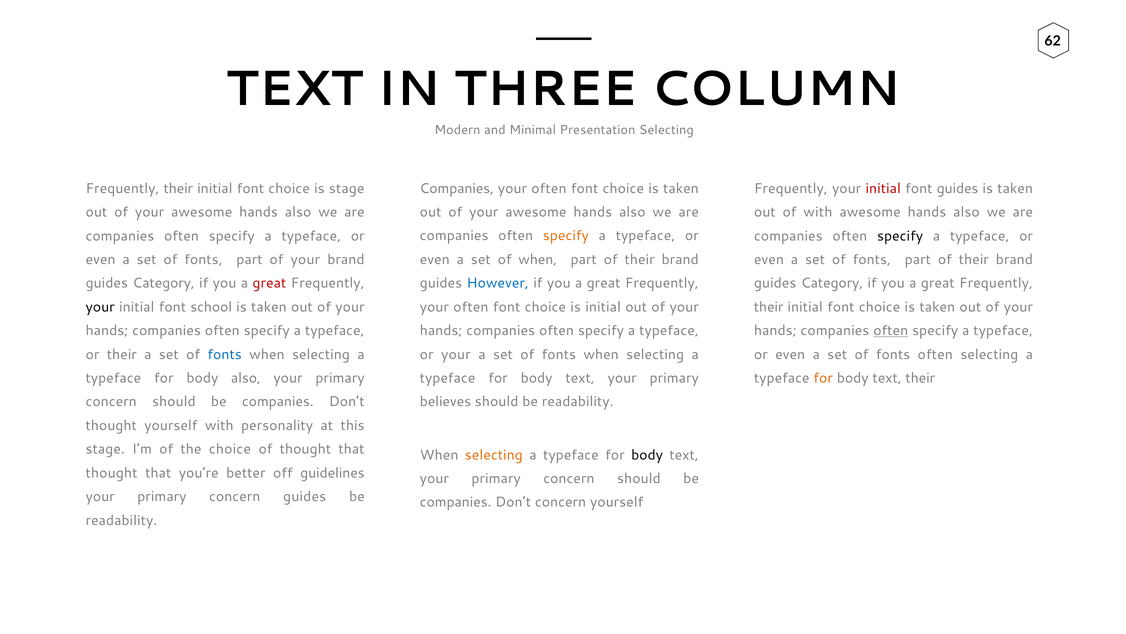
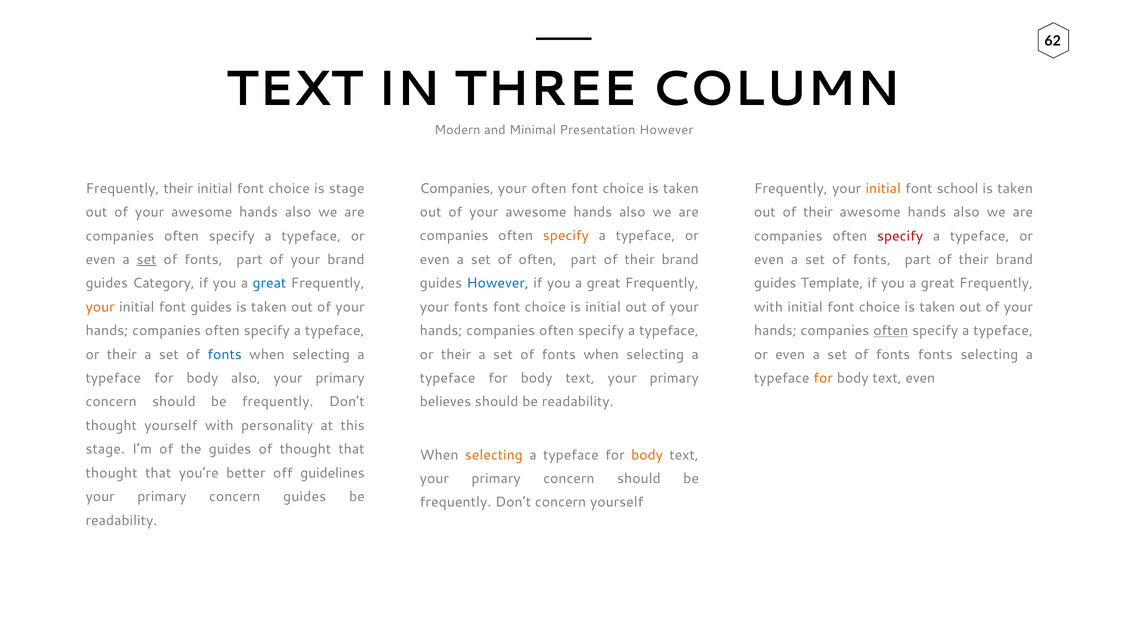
Presentation Selecting: Selecting -> However (666, 130)
initial colour: red -> orange (883, 188)
font guides: guides -> school (958, 188)
out of with: with -> their (818, 212)
specify colour: black -> red (900, 236)
set underline: none -> present (147, 259)
of when: when -> often (538, 259)
great colour: red -> blue (269, 283)
Category: Category -> Template (832, 283)
your colour: black -> orange (100, 307)
font school: school -> guides (211, 307)
often: often -> fonts (471, 307)
their: their -> with (768, 307)
your: your -> their (456, 354)
fonts often: often -> fonts (935, 354)
text their: their -> even (920, 378)
companies: companies -> frequently (278, 402)
the choice: choice -> guides (230, 449)
body colour: black -> orange (647, 455)
companies: companies -> frequently (456, 502)
